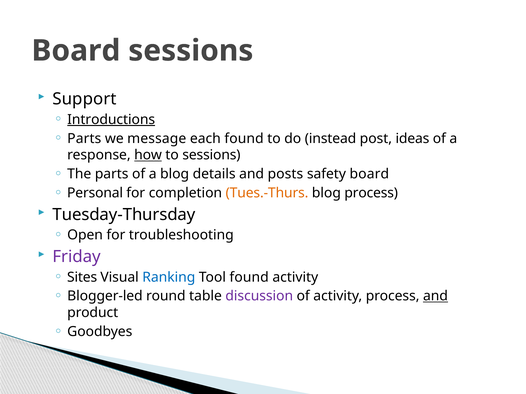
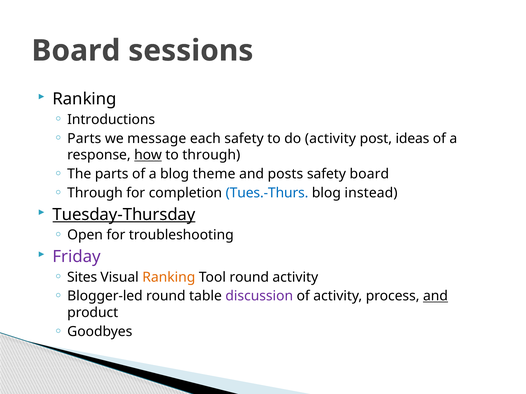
Support: Support -> Ranking (85, 99)
Introductions underline: present -> none (111, 120)
each found: found -> safety (244, 139)
do instead: instead -> activity (330, 139)
to sessions: sessions -> through (211, 155)
details: details -> theme (214, 174)
Personal: Personal -> Through (95, 193)
Tues.-Thurs colour: orange -> blue (267, 193)
blog process: process -> instead (371, 193)
Tuesday-Thursday underline: none -> present (124, 215)
Ranking colour: blue -> orange (169, 277)
Tool found: found -> round (249, 277)
